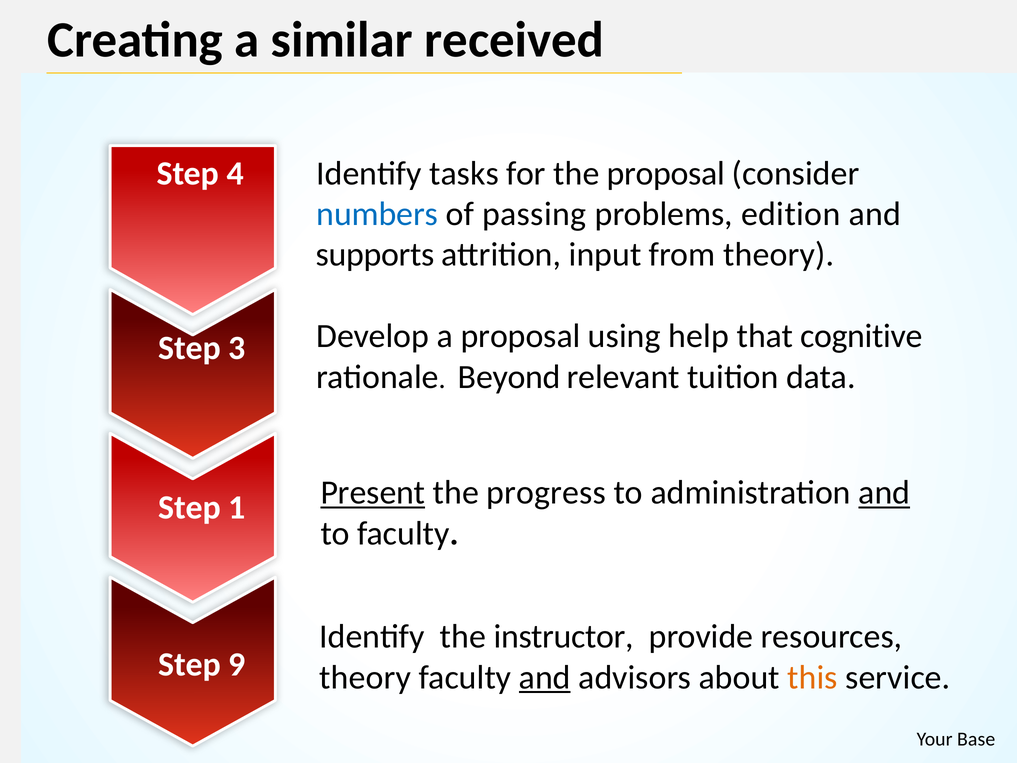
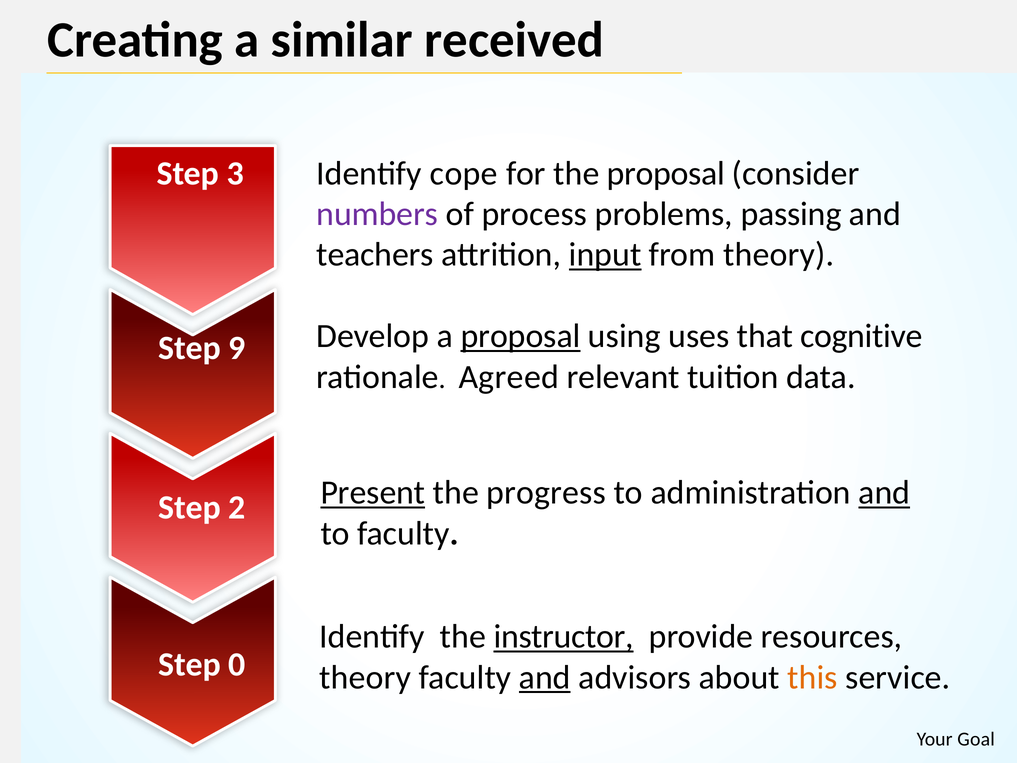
4: 4 -> 3 (235, 173)
tasks: tasks -> cope (464, 173)
numbers colour: blue -> purple (377, 214)
passing: passing -> process (534, 214)
edition: edition -> passing (791, 214)
supports: supports -> teachers (375, 255)
input underline: none -> present (605, 255)
proposal underline: none -> present (521, 336)
help: help -> uses (699, 336)
3: 3 -> 9 (237, 348)
Beyond: Beyond -> Agreed (509, 377)
1: 1 -> 2 (237, 507)
instructor underline: none -> present (564, 636)
9: 9 -> 0 (237, 664)
Base: Base -> Goal (976, 739)
